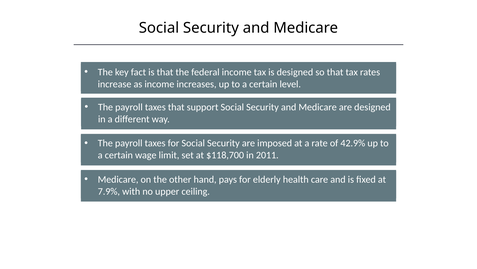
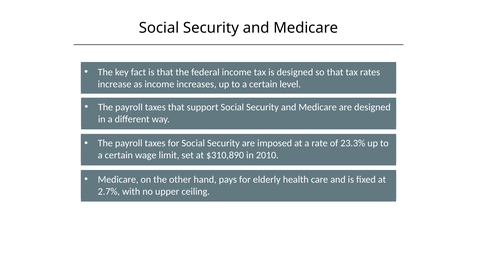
42.9%: 42.9% -> 23.3% (353, 143)
$118,700: $118,700 -> $310,890 (225, 155)
2011: 2011 -> 2010 (267, 155)
7.9%: 7.9% -> 2.7% (109, 191)
